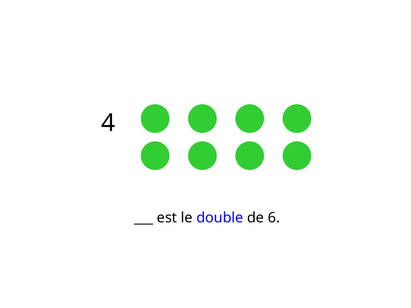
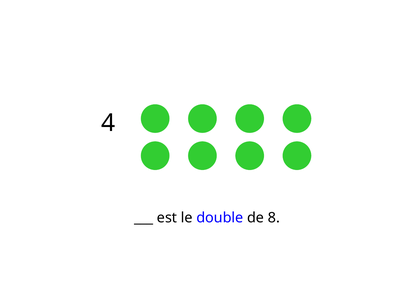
6: 6 -> 8 (274, 218)
